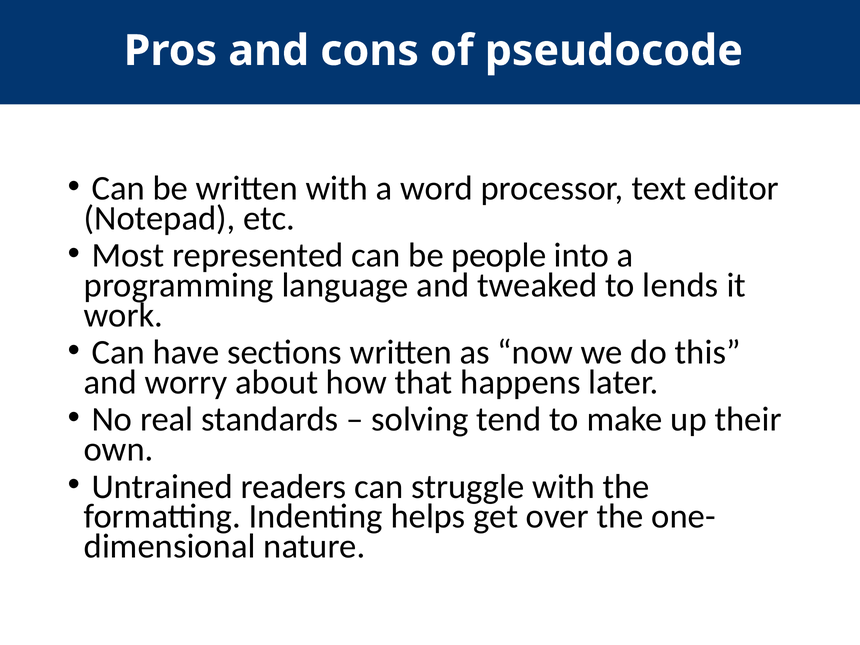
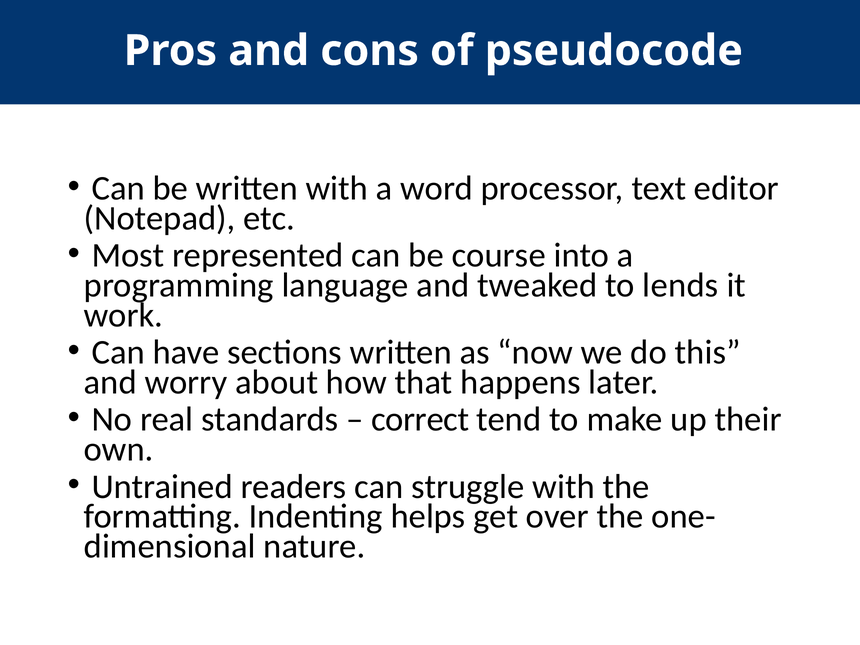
people: people -> course (499, 256)
solving: solving -> correct (420, 420)
